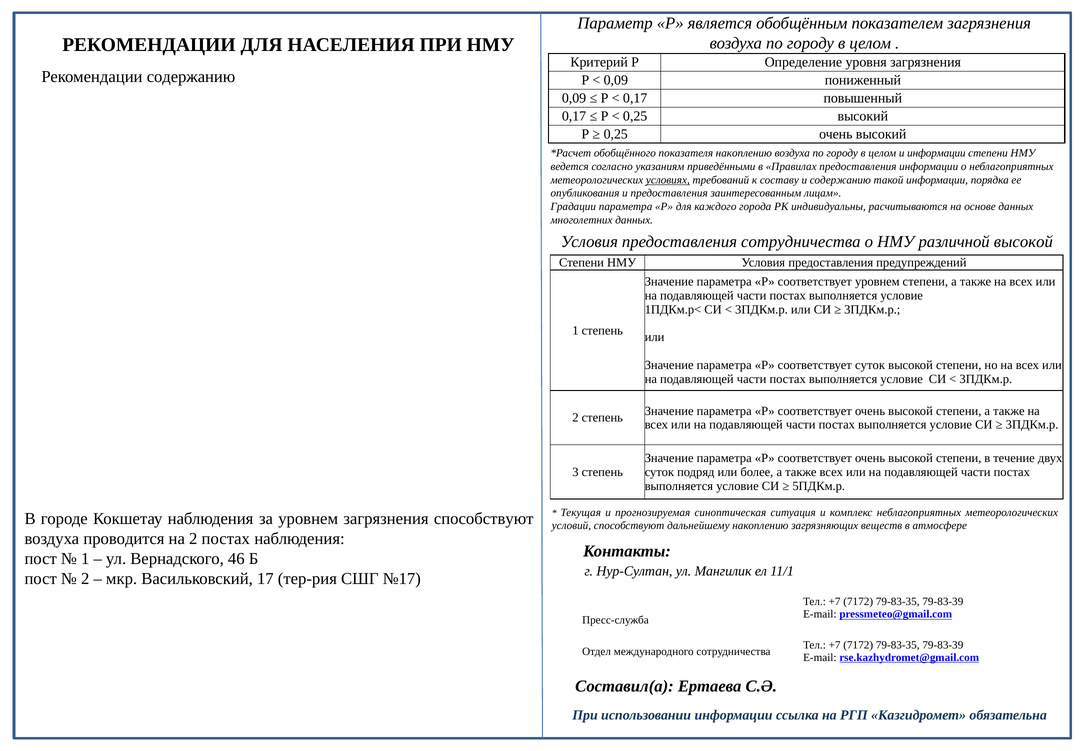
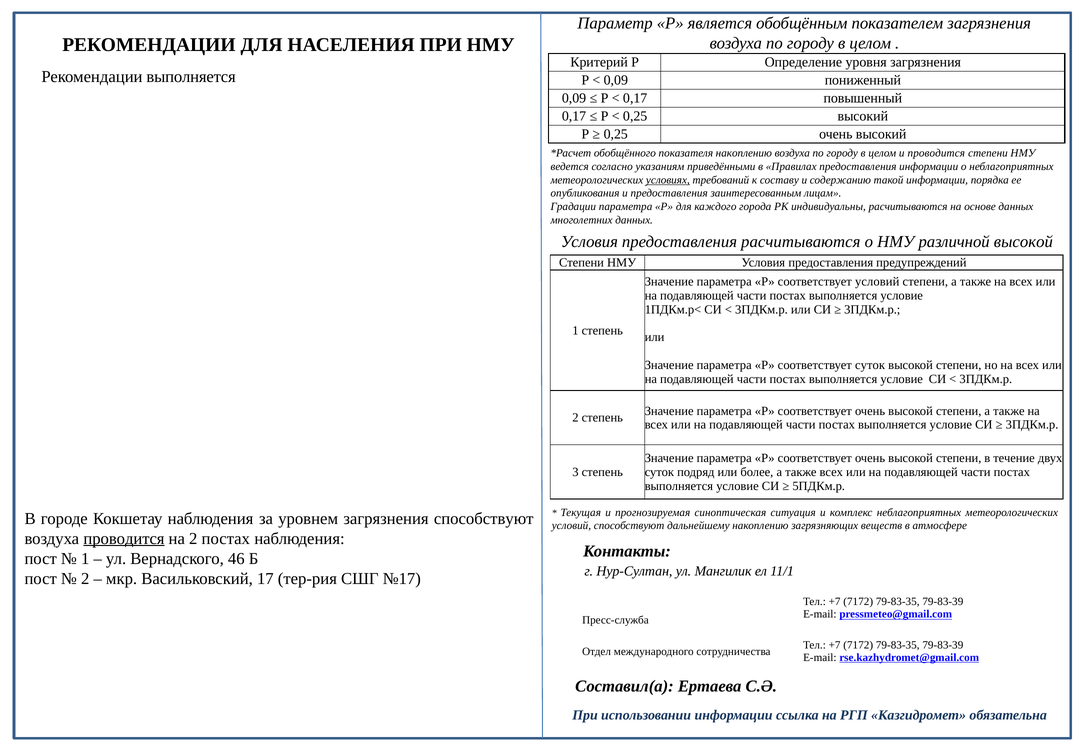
Рекомендации содержанию: содержанию -> выполняется (191, 77)
и информации: информации -> проводится (936, 153)
предоставления сотрудничества: сотрудничества -> расчитываются (801, 242)
соответствует уровнем: уровнем -> условий (877, 282)
проводится underline: none -> present (124, 539)
